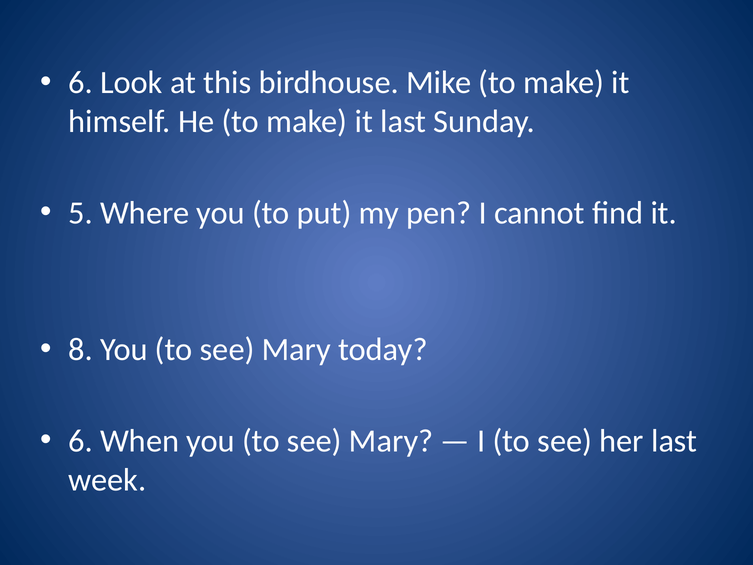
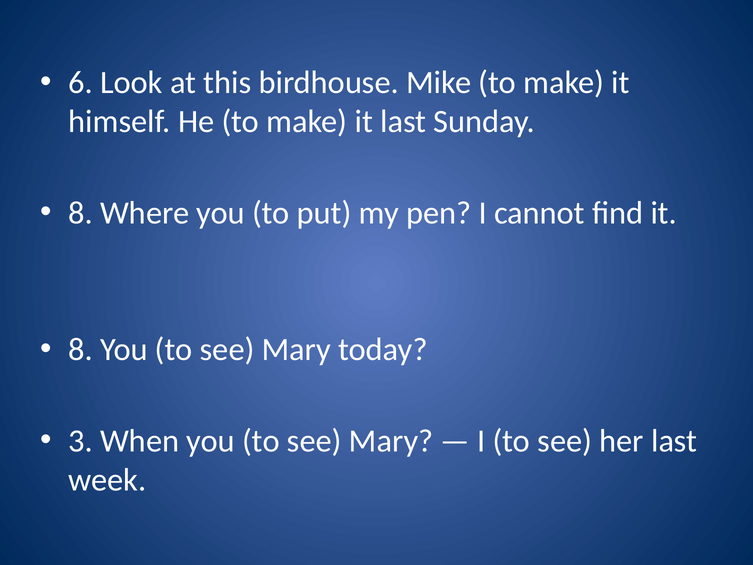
5: 5 -> 8 (81, 213)
6: 6 -> 3 (81, 441)
